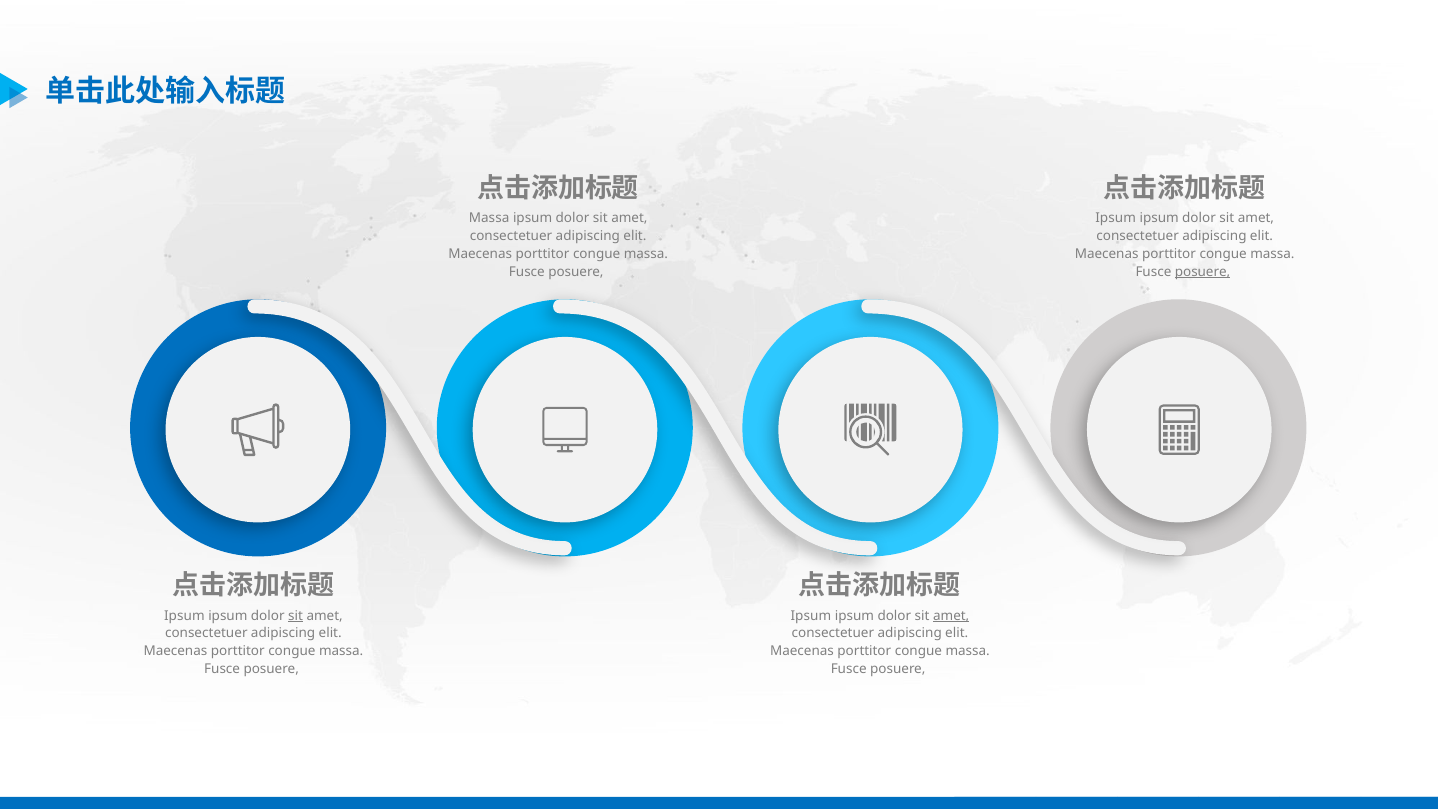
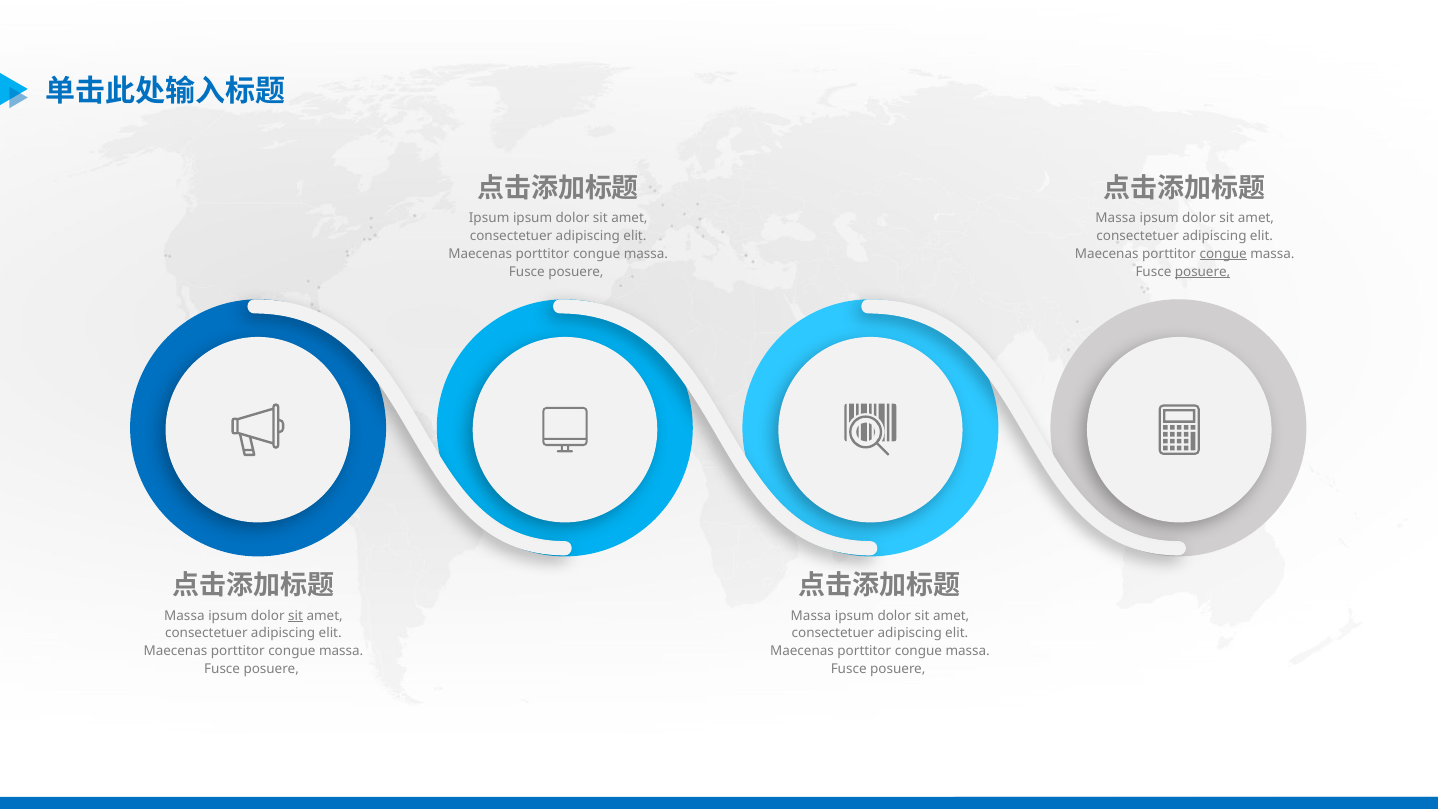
Massa: Massa -> Ipsum (489, 218)
Ipsum: Ipsum -> Massa (1116, 218)
congue underline: none -> present (1223, 254)
Ipsum: Ipsum -> Massa (184, 615)
Ipsum: Ipsum -> Massa (811, 615)
amet underline: present -> none (951, 615)
